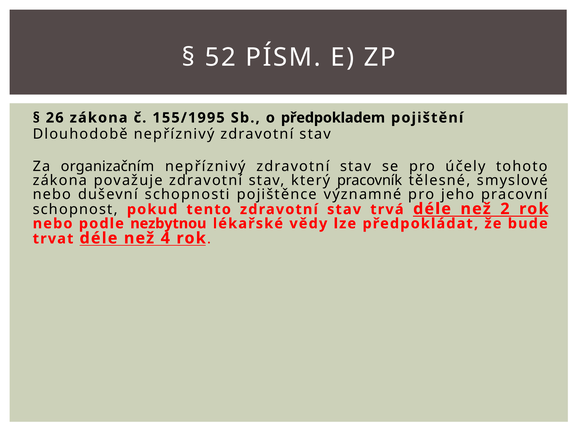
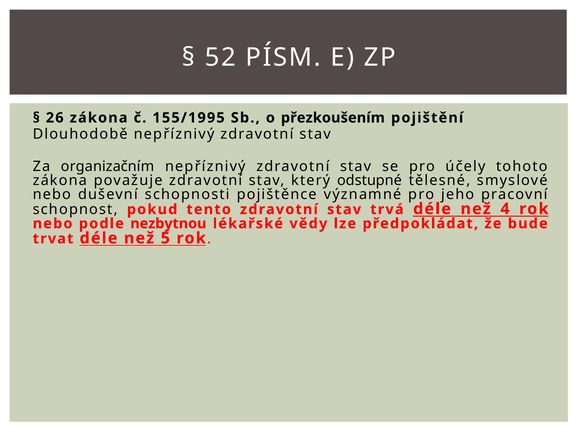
předpokladem: předpokladem -> přezkoušením (333, 118)
pracovník: pracovník -> odstupné (370, 181)
2: 2 -> 4 (505, 209)
4: 4 -> 5 (165, 238)
